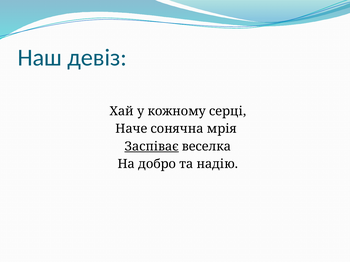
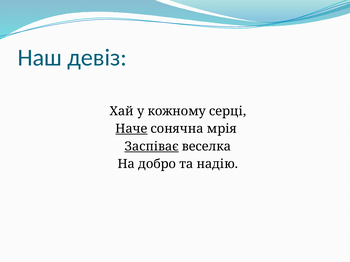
Наче underline: none -> present (131, 129)
